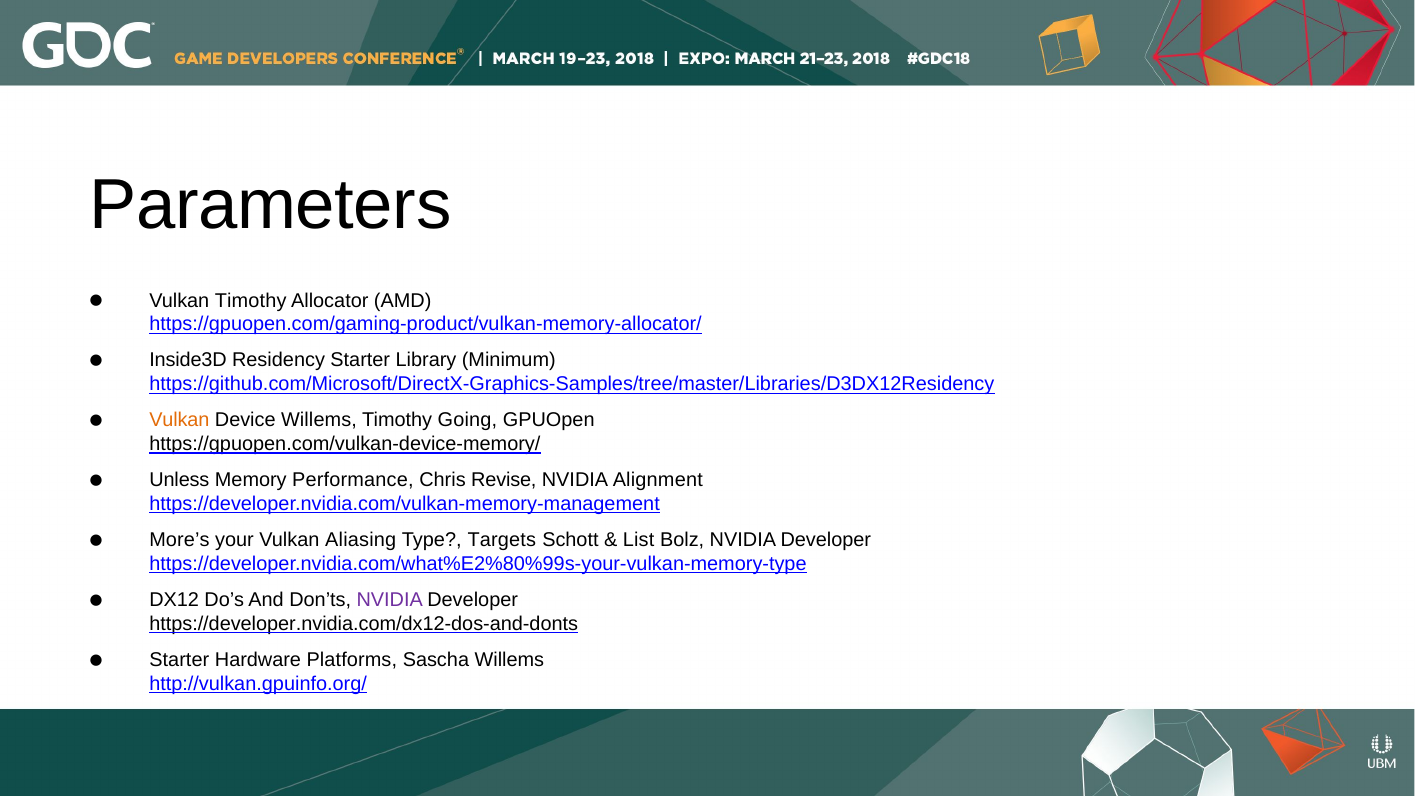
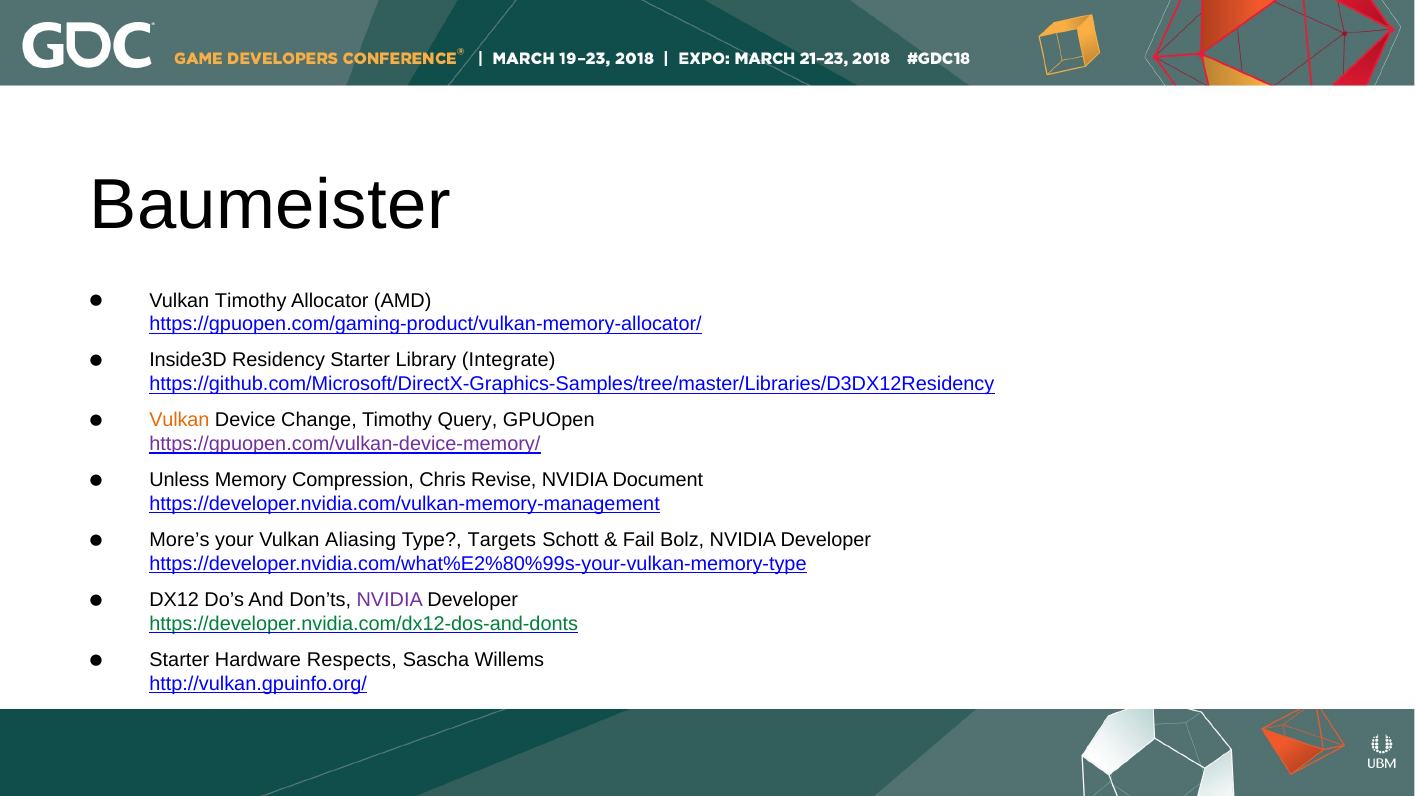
Parameters: Parameters -> Baumeister (270, 205)
Minimum: Minimum -> Integrate (509, 360)
Device Willems: Willems -> Change (319, 420)
Going: Going -> Query (467, 420)
https://gpuopen.com/vulkan-device-memory/ colour: black -> purple (345, 444)
Performance: Performance -> Compression (353, 480)
Alignment: Alignment -> Document (658, 480)
List: List -> Fail (639, 540)
https://developer.nvidia.com/dx12-dos-and-donts colour: black -> green (364, 624)
Platforms: Platforms -> Respects (352, 660)
